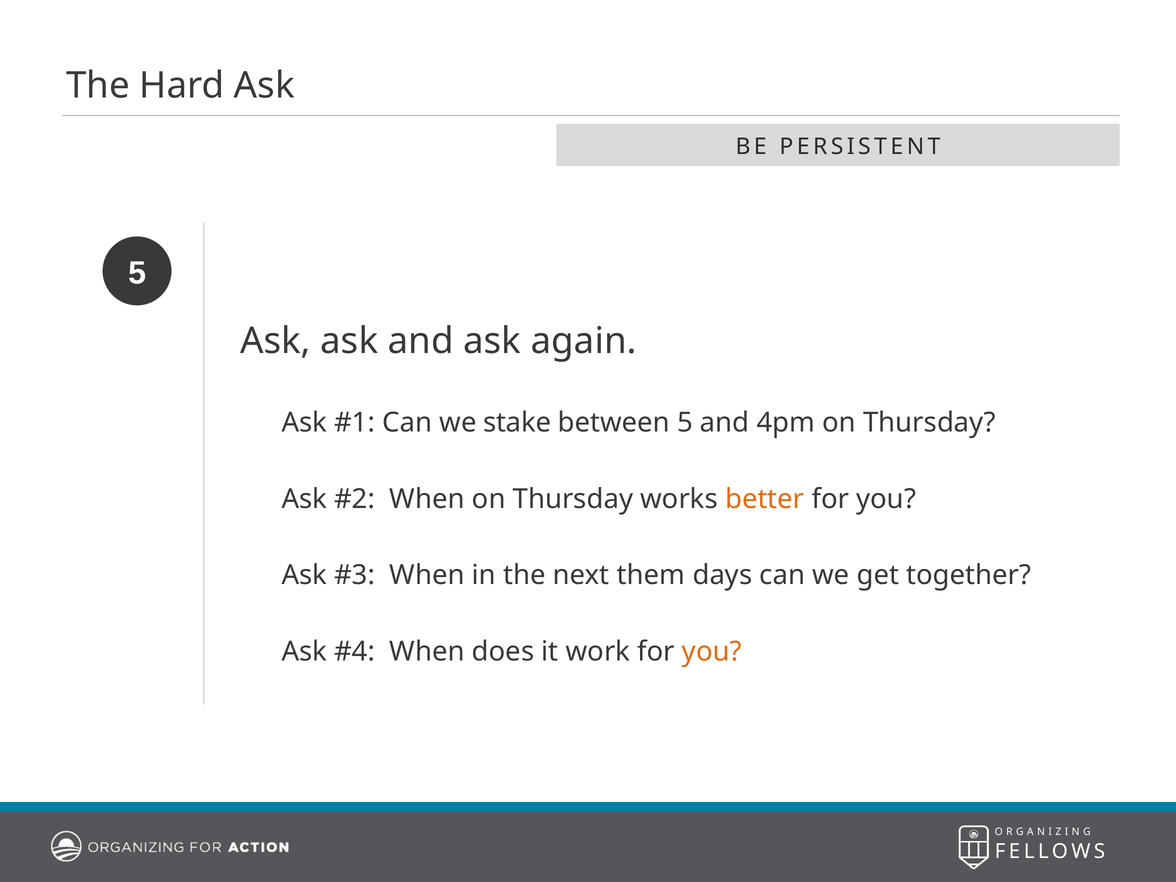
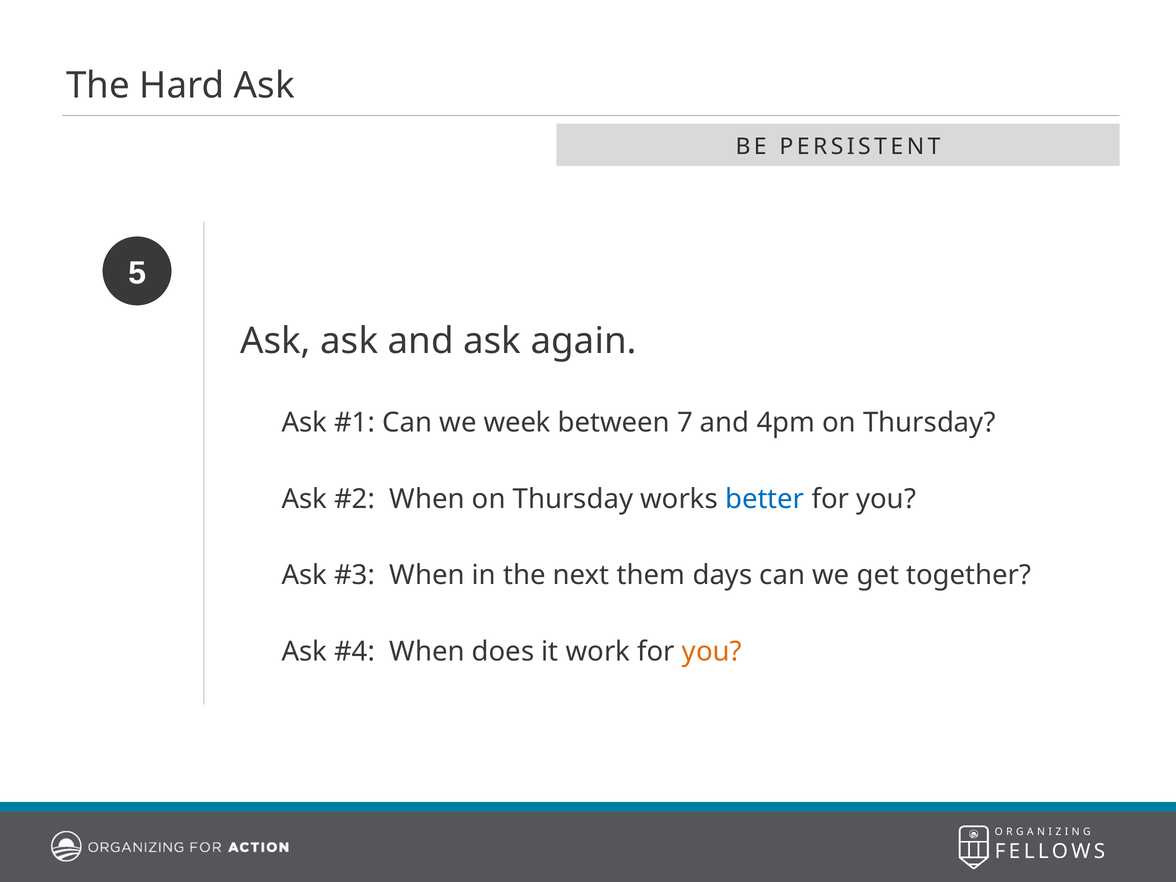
stake: stake -> week (517, 422)
between 5: 5 -> 7 (685, 422)
better colour: orange -> blue (765, 499)
